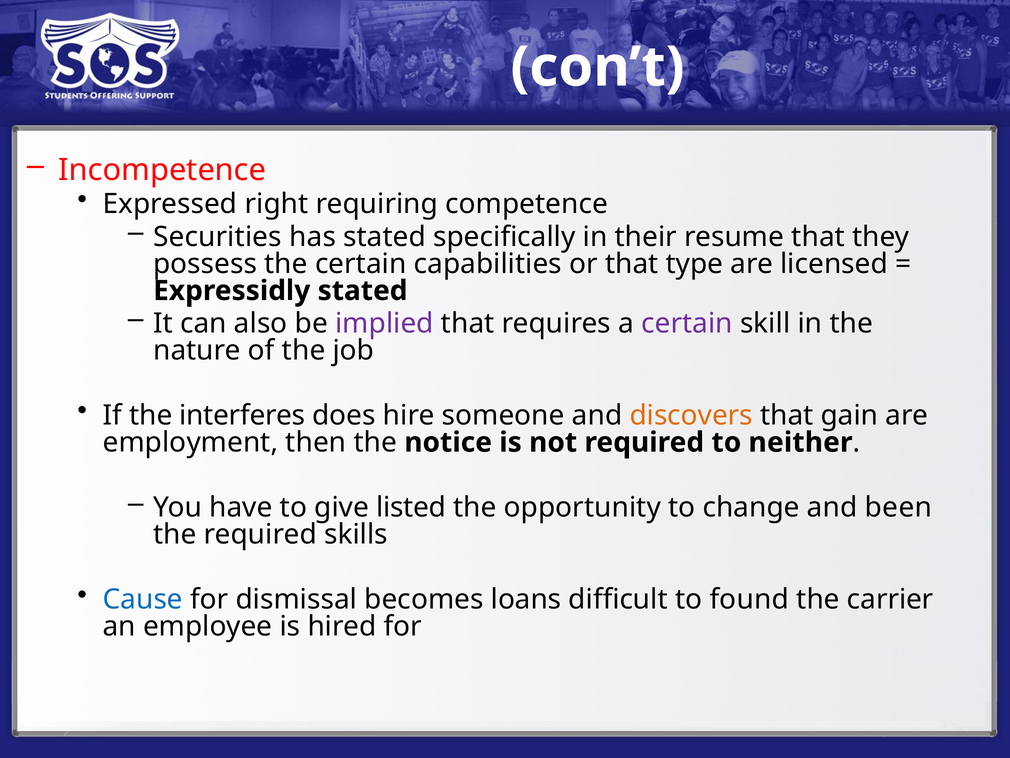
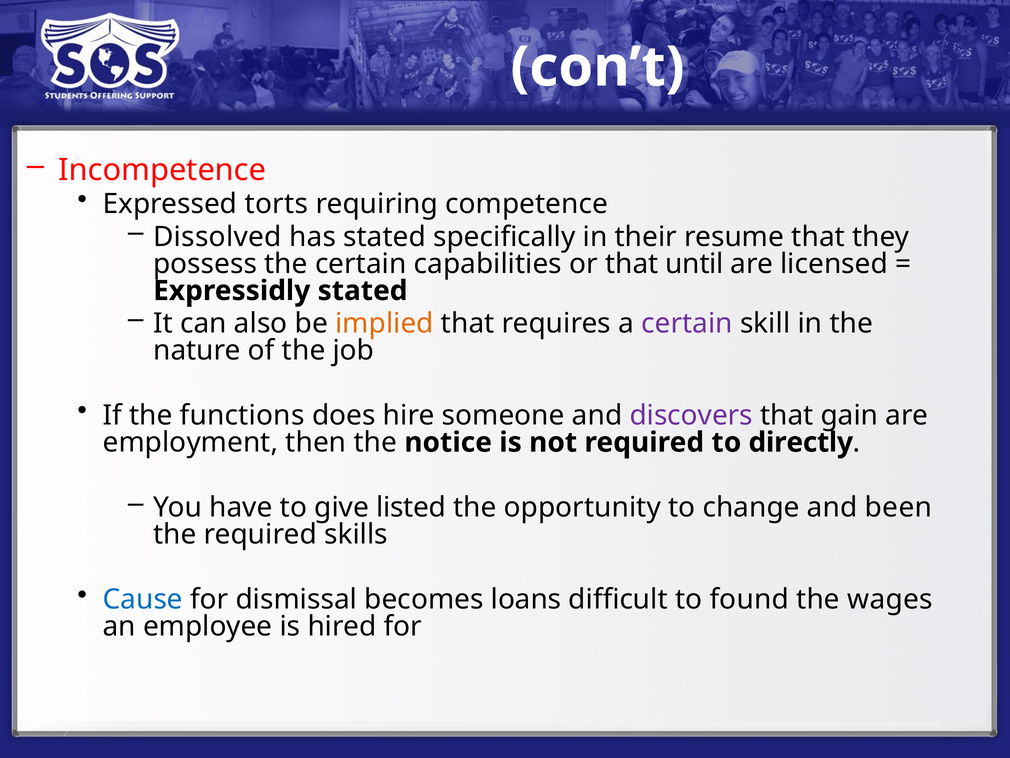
right: right -> torts (276, 204)
Securities: Securities -> Dissolved (217, 237)
type: type -> until (695, 264)
implied colour: purple -> orange (384, 323)
interferes: interferes -> functions (242, 415)
discovers colour: orange -> purple (691, 415)
neither: neither -> directly (801, 442)
carrier: carrier -> wages (890, 599)
